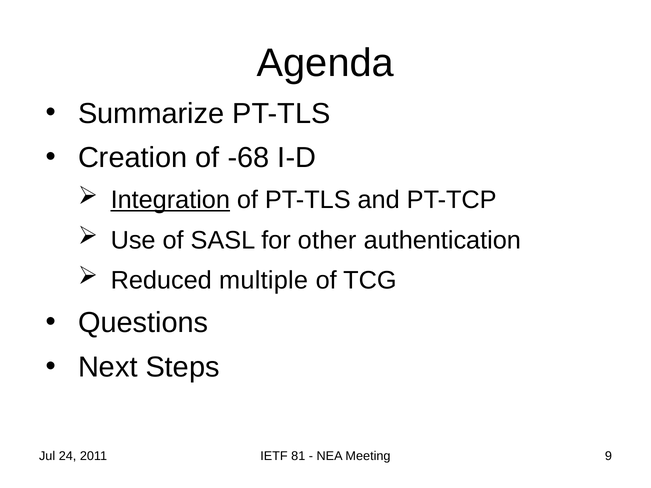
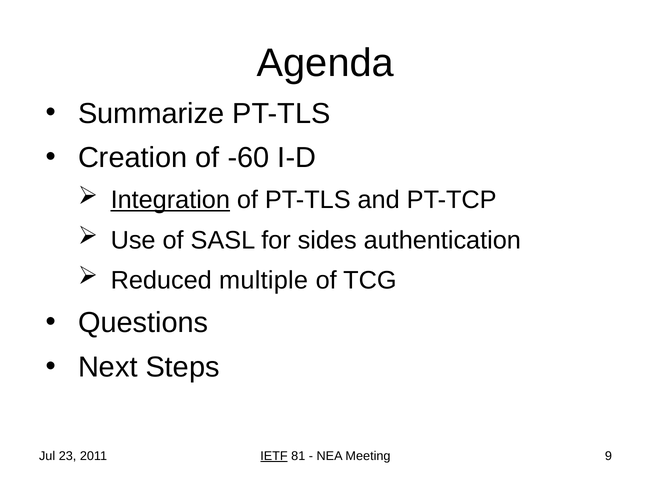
-68: -68 -> -60 (249, 158)
other: other -> sides (327, 240)
24: 24 -> 23 (68, 456)
IETF underline: none -> present (274, 456)
